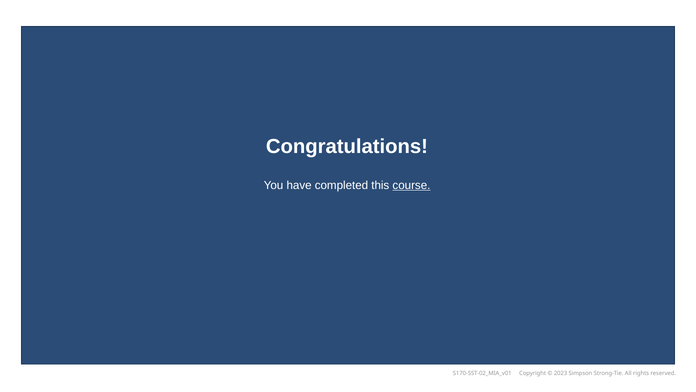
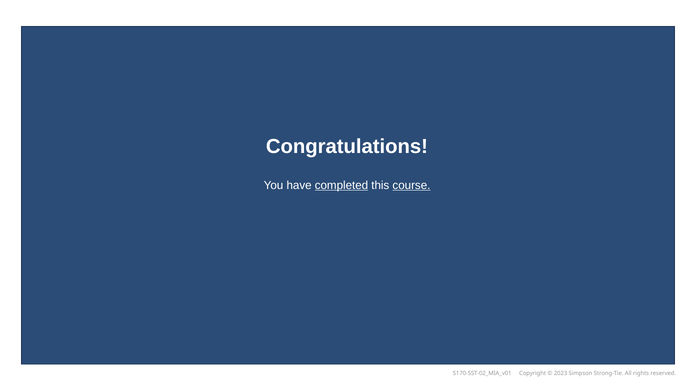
completed underline: none -> present (341, 185)
